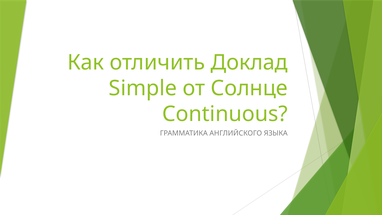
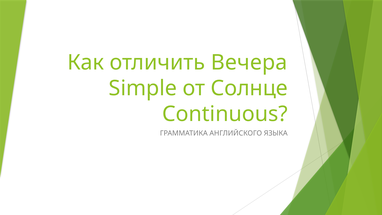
Доклад: Доклад -> Вечера (249, 63)
